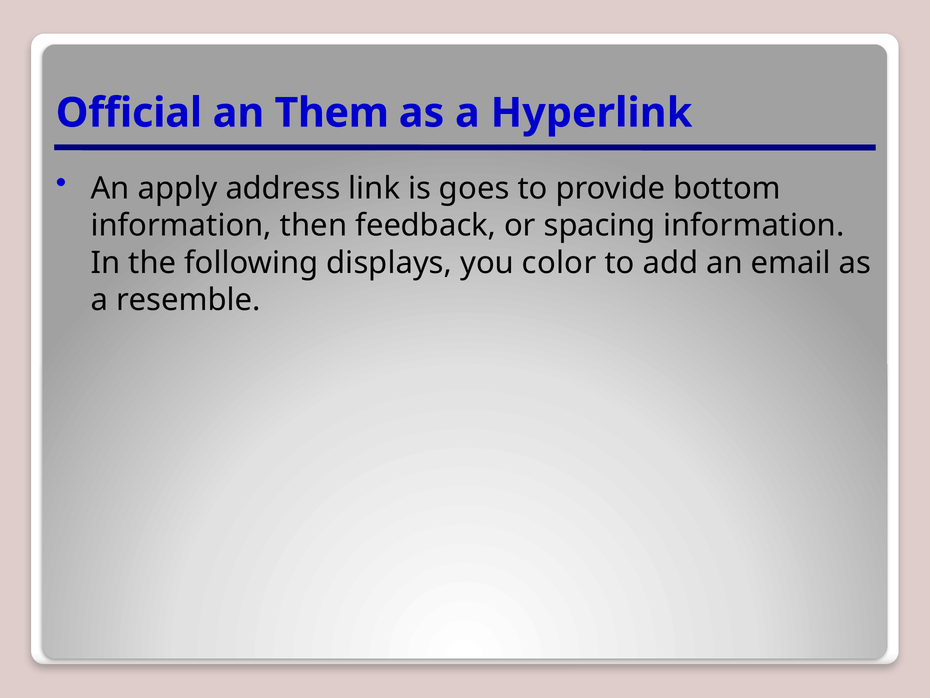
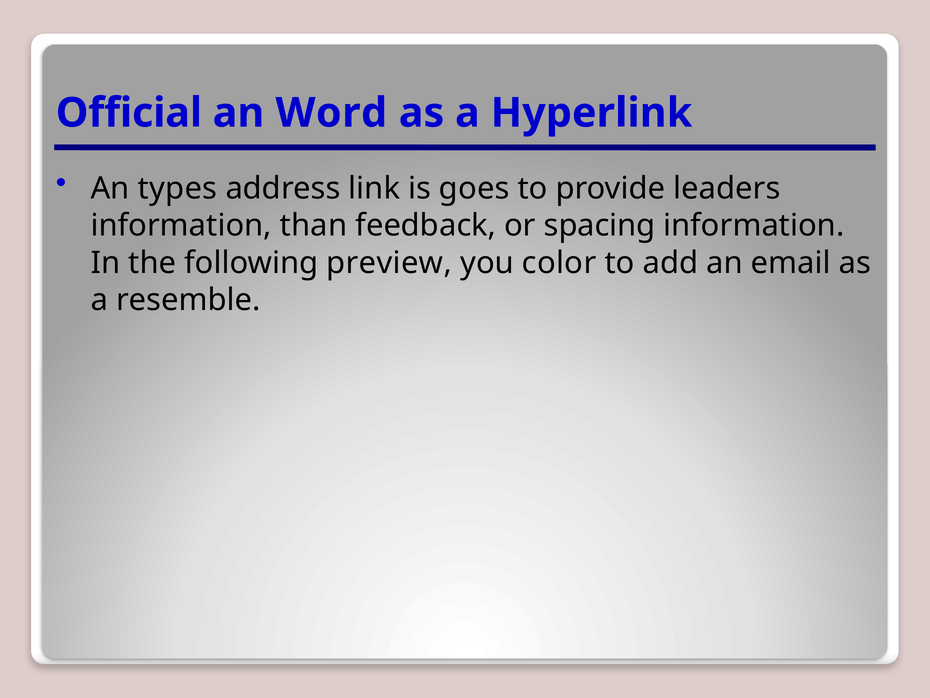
Them: Them -> Word (331, 113)
apply: apply -> types (177, 188)
bottom: bottom -> leaders (727, 188)
then: then -> than (313, 225)
displays: displays -> preview (389, 263)
